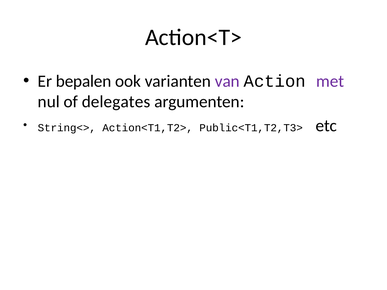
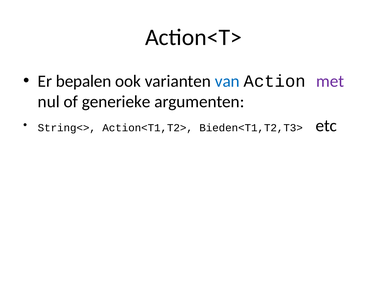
van colour: purple -> blue (227, 81)
delegates: delegates -> generieke (116, 102)
Public<T1,T2,T3>: Public<T1,T2,T3> -> Bieden<T1,T2,T3> (251, 128)
